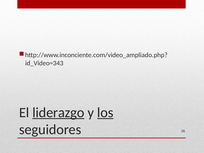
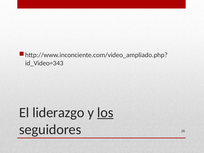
liderazgo underline: present -> none (58, 113)
